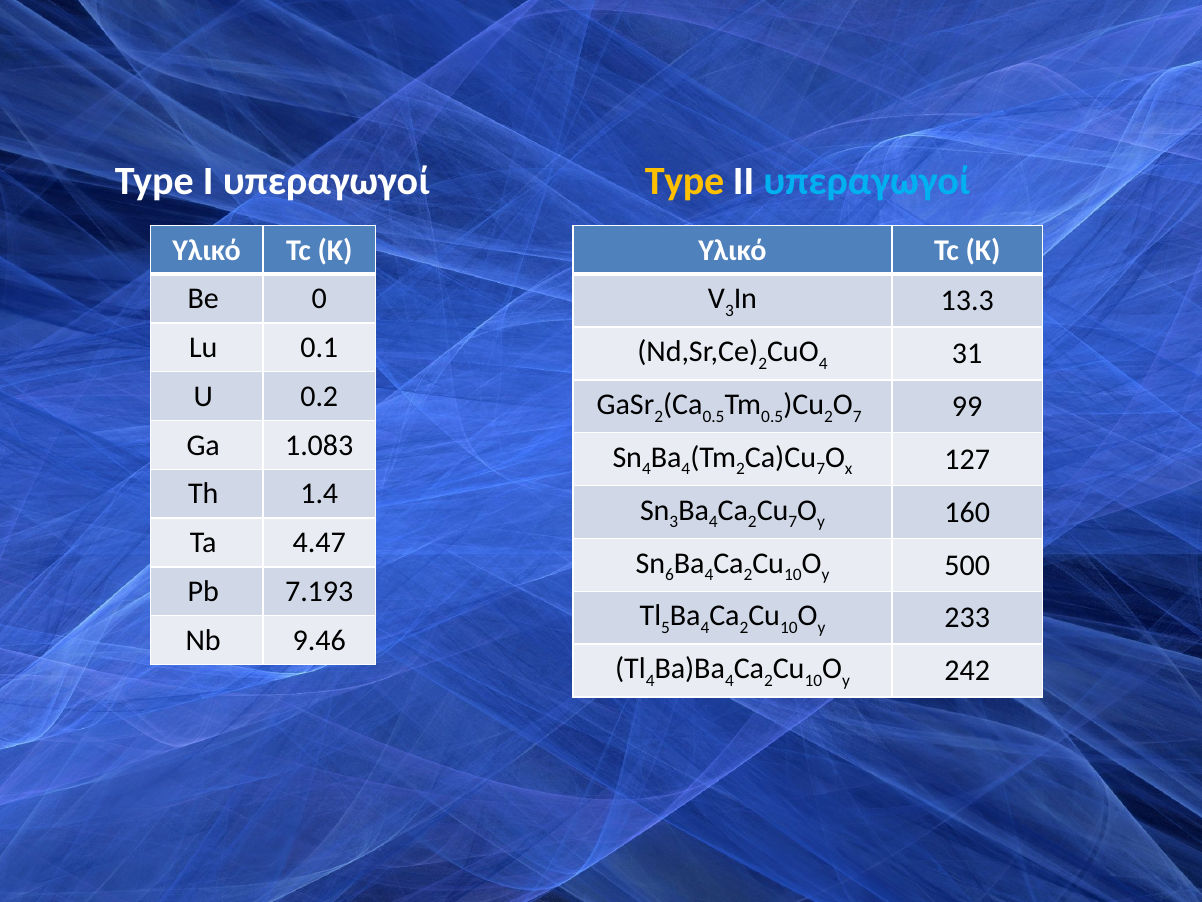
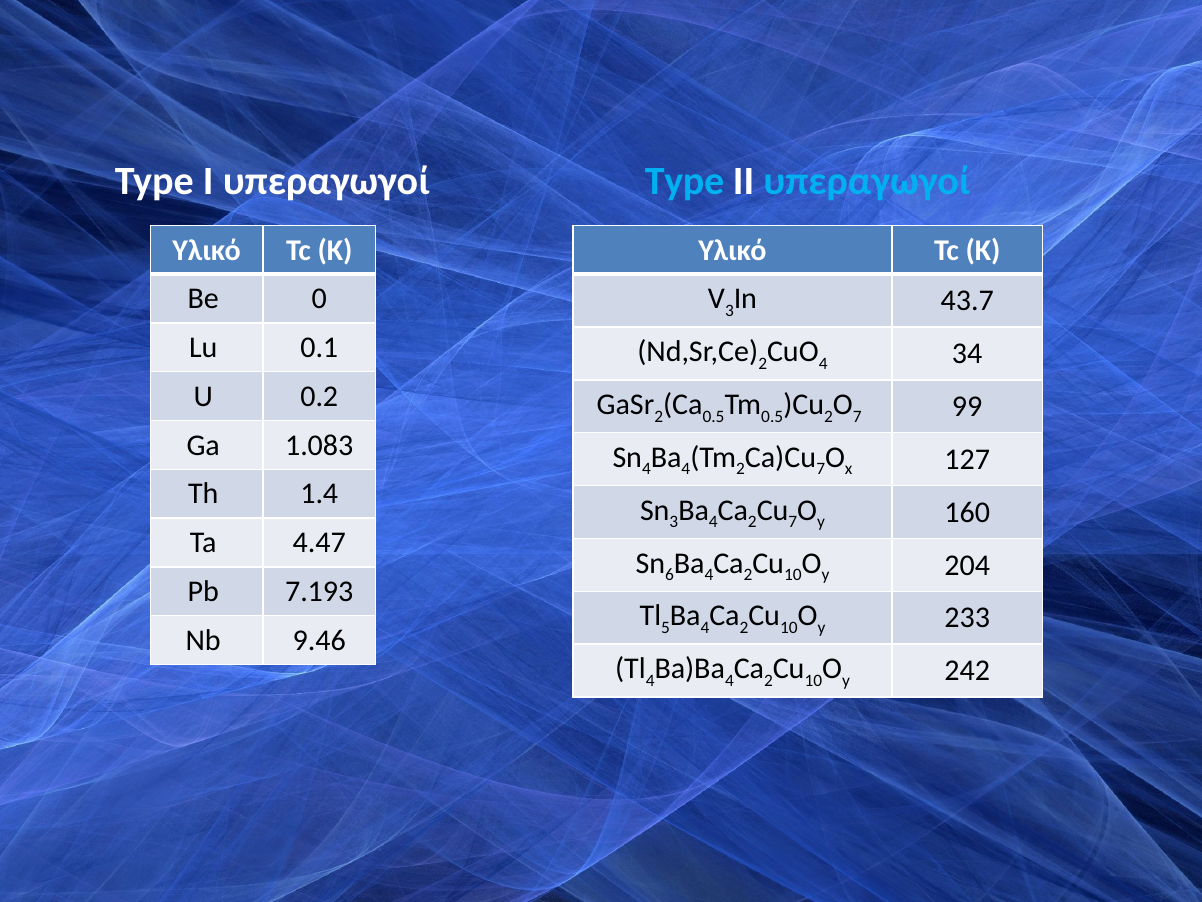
Type colour: yellow -> light blue (684, 181)
13.3: 13.3 -> 43.7 (967, 301)
31: 31 -> 34 (967, 354)
500: 500 -> 204 (967, 565)
